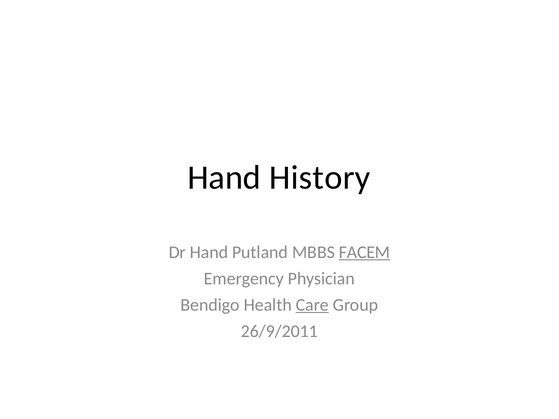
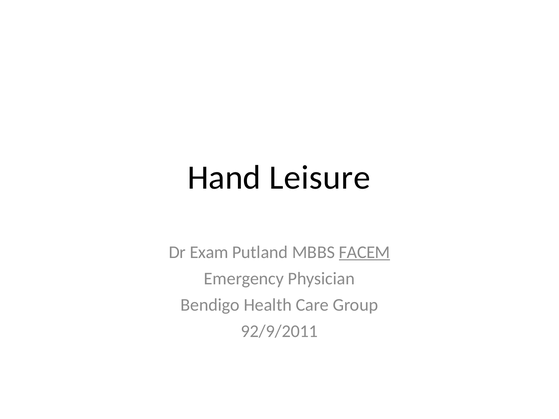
History: History -> Leisure (320, 178)
Dr Hand: Hand -> Exam (209, 252)
Care underline: present -> none (312, 305)
26/9/2011: 26/9/2011 -> 92/9/2011 (279, 331)
